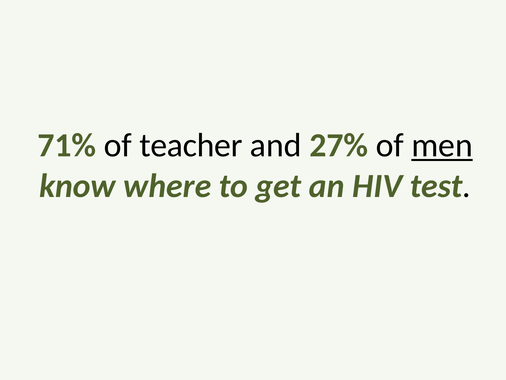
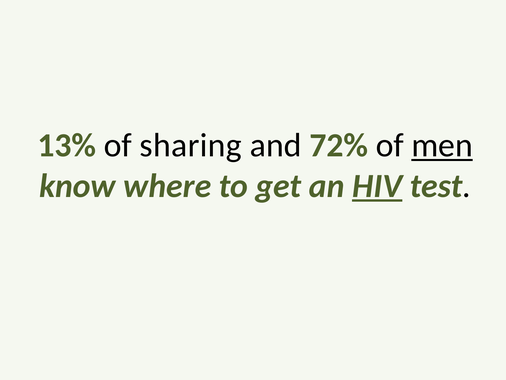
71%: 71% -> 13% (67, 145)
teacher: teacher -> sharing (191, 145)
27%: 27% -> 72% (339, 145)
HIV underline: none -> present (377, 186)
